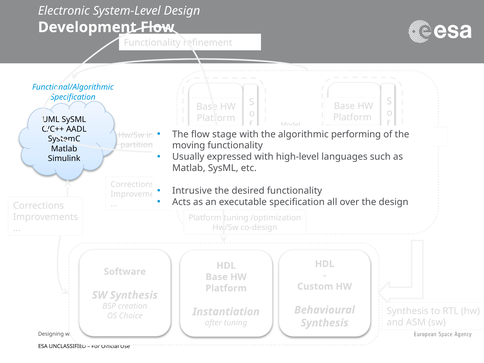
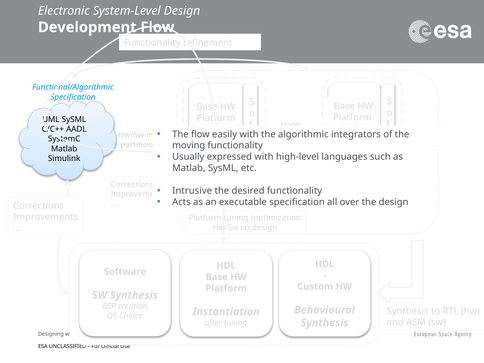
stage: stage -> easily (225, 134)
performing: performing -> integrators (356, 134)
